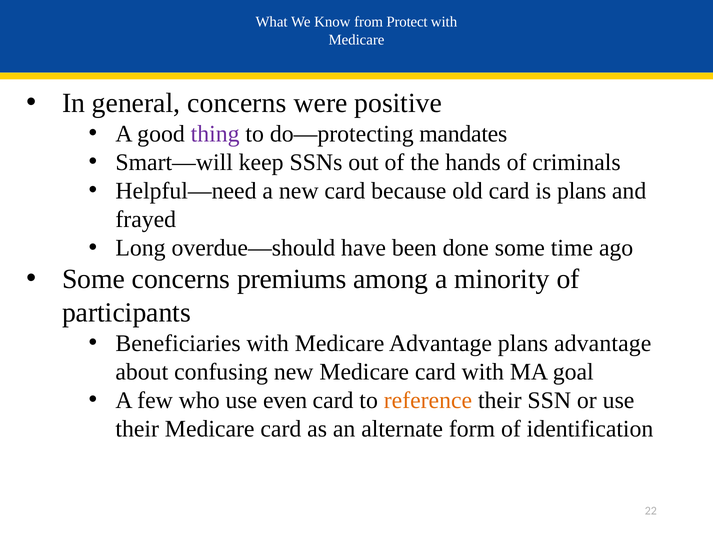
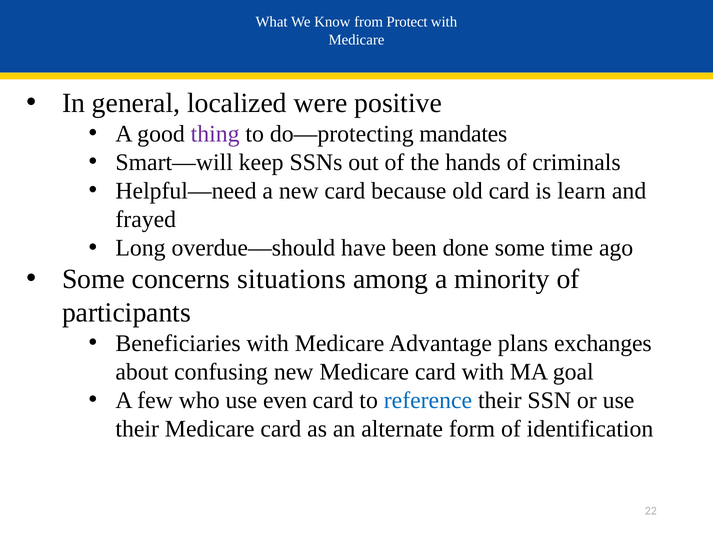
general concerns: concerns -> localized (237, 103)
is plans: plans -> learn (581, 191)
premiums: premiums -> situations (291, 279)
plans advantage: advantage -> exchanges (603, 343)
reference colour: orange -> blue (428, 400)
